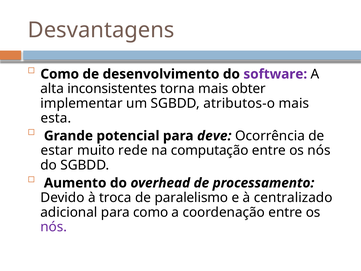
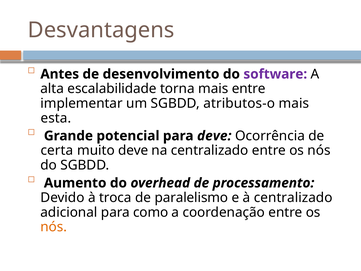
Como: Como -> Antes (60, 74)
inconsistentes: inconsistentes -> escalabilidade (112, 89)
mais obter: obter -> entre (249, 89)
estar: estar -> certa (57, 150)
muito rede: rede -> deve (133, 150)
na computação: computação -> centralizado (210, 150)
nós colour: purple -> orange (54, 227)
